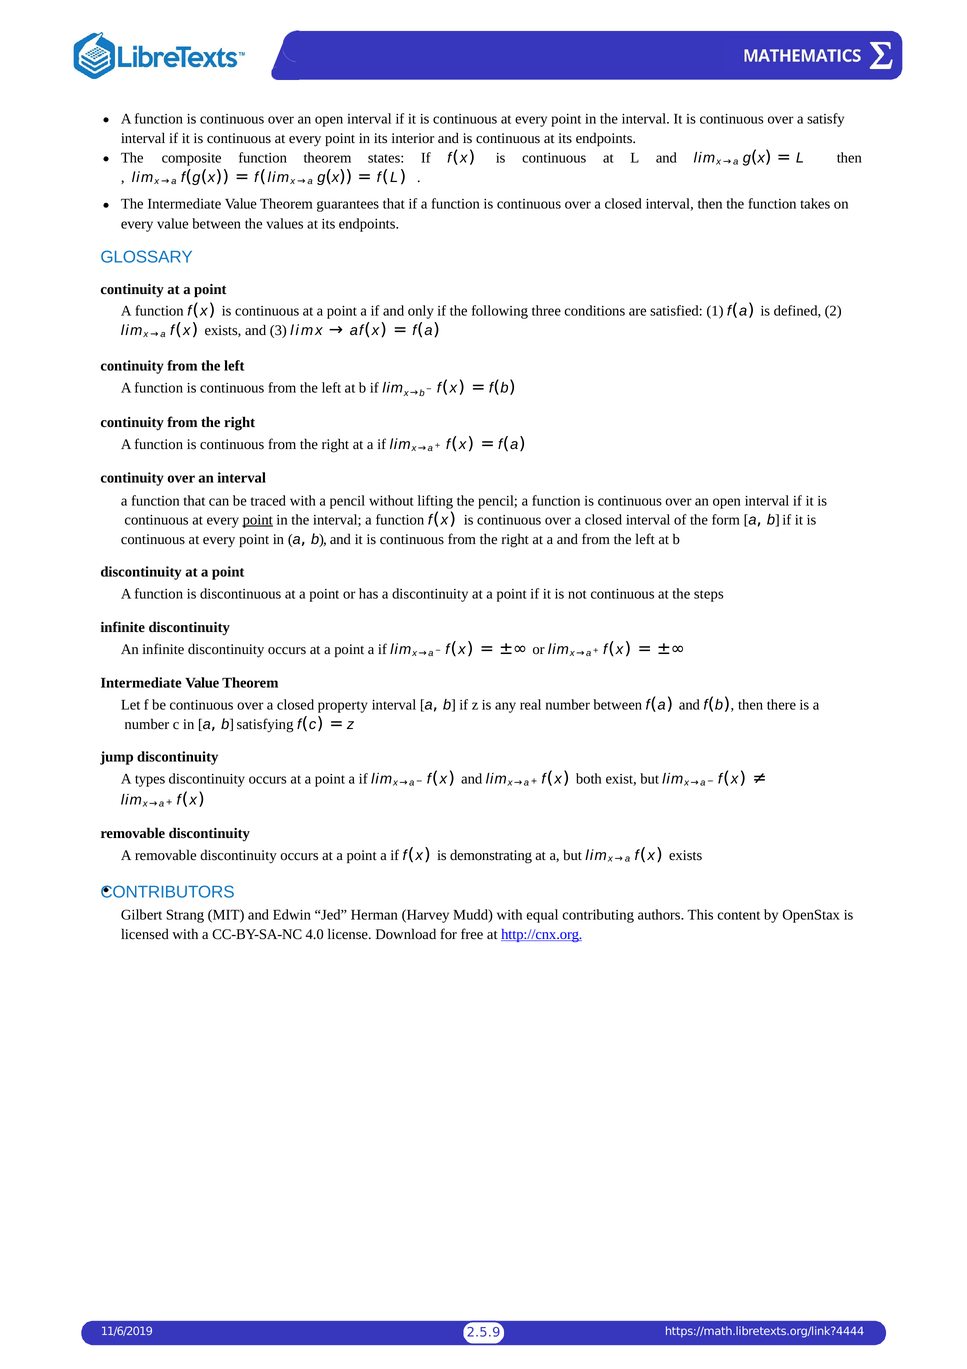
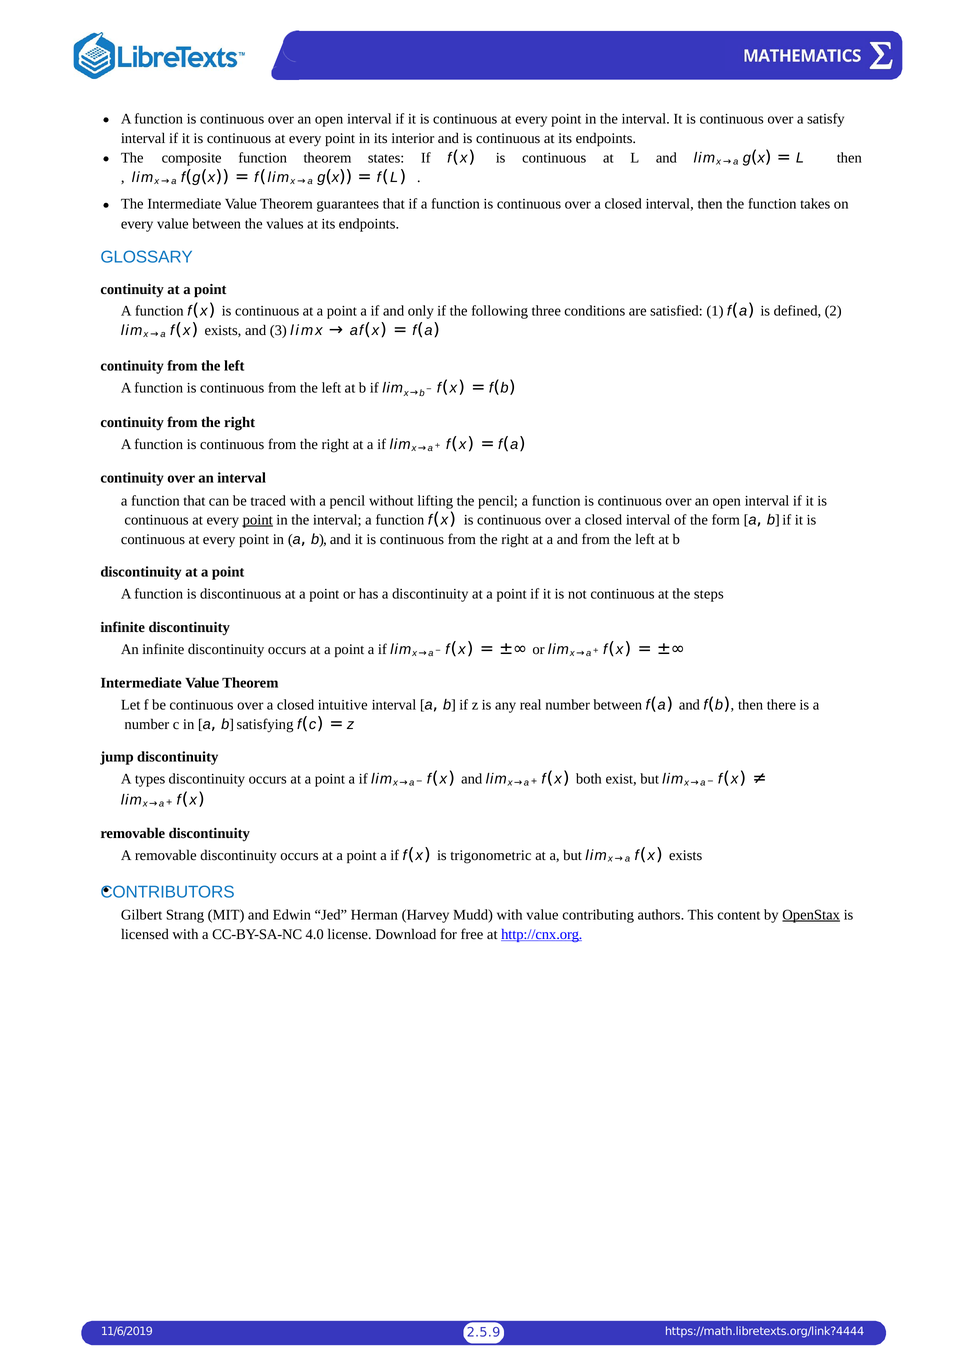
property: property -> intuitive (343, 705)
demonstrating: demonstrating -> trigonometric (491, 855)
with equal: equal -> value (542, 914)
OpenStax underline: none -> present (811, 914)
